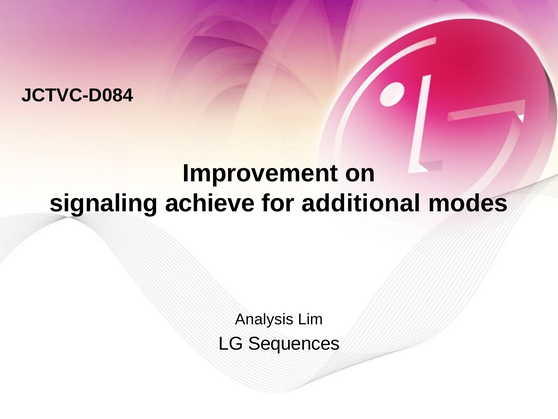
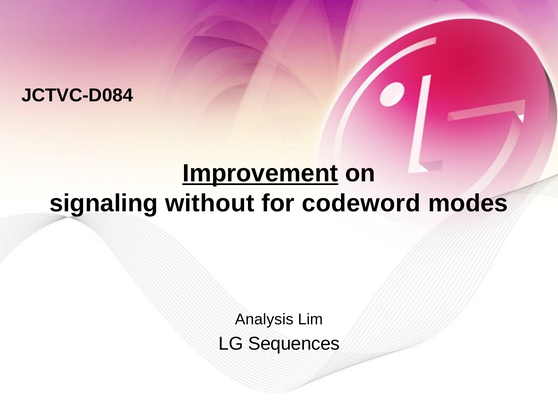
Improvement underline: none -> present (260, 173)
achieve: achieve -> without (210, 203)
additional: additional -> codeword (361, 203)
